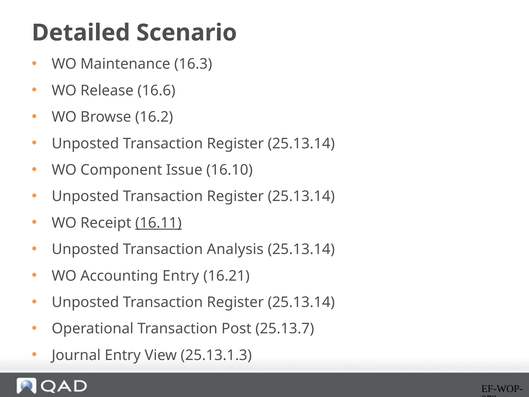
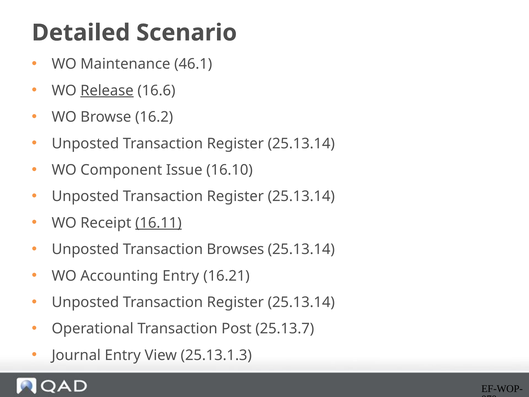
16.3: 16.3 -> 46.1 (193, 64)
Release underline: none -> present (107, 91)
Analysis: Analysis -> Browses (235, 249)
